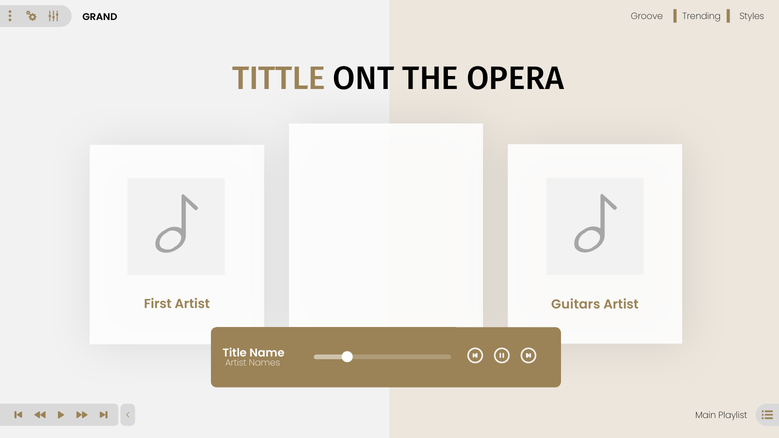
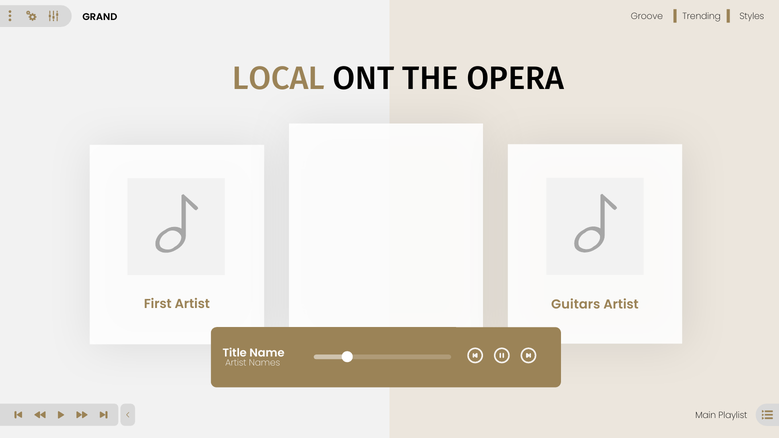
TITTLE: TITTLE -> LOCAL (279, 78)
